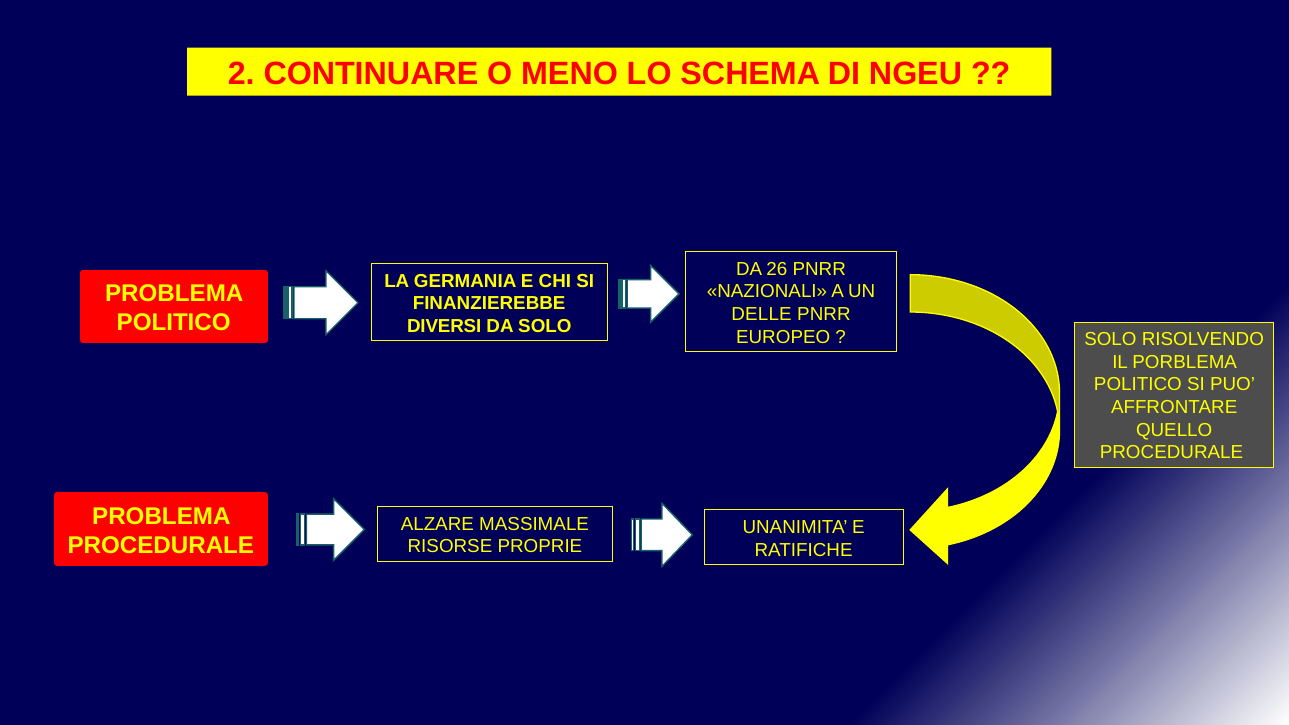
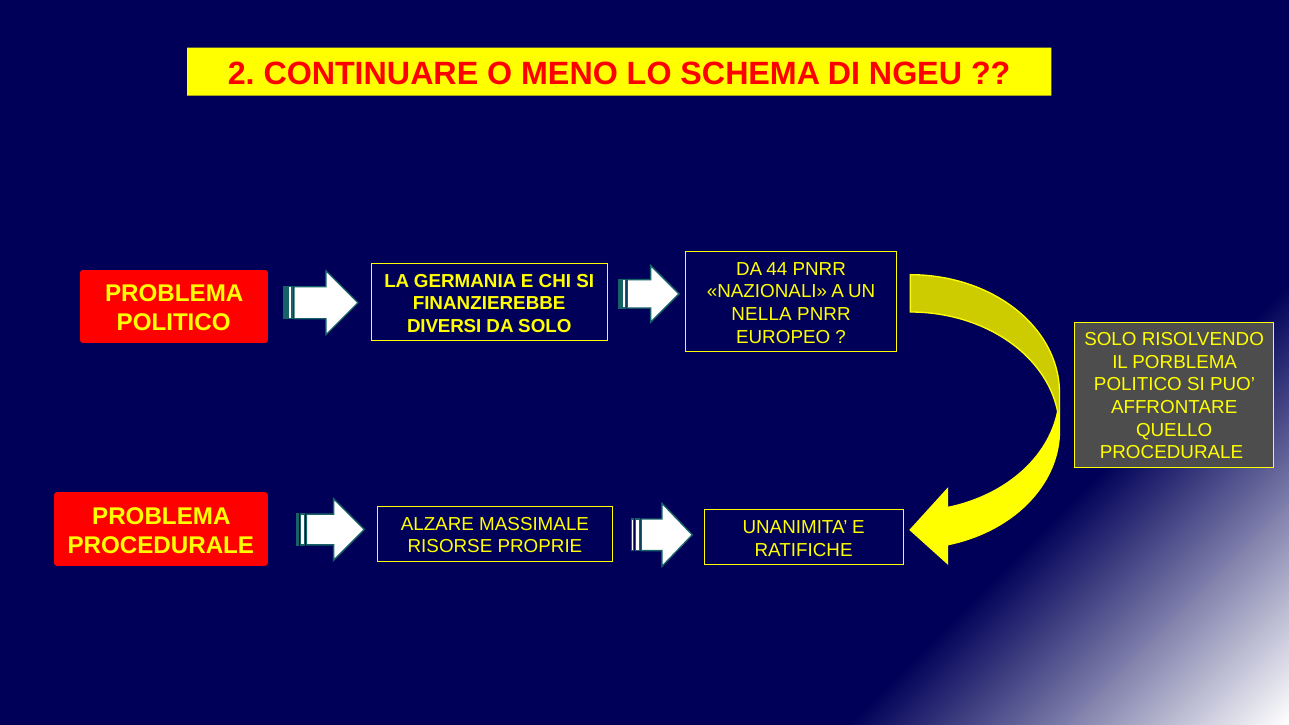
26: 26 -> 44 (777, 269)
DELLE: DELLE -> NELLA (762, 314)
